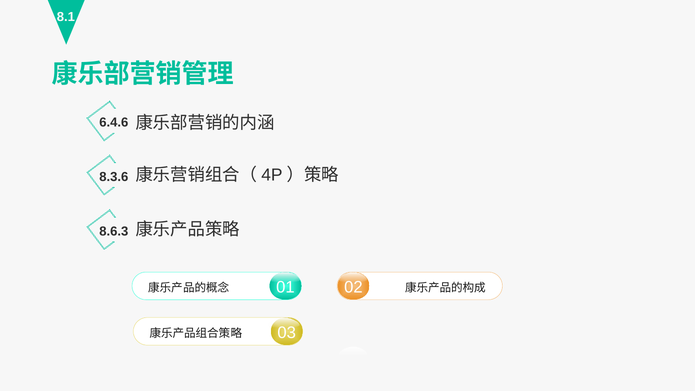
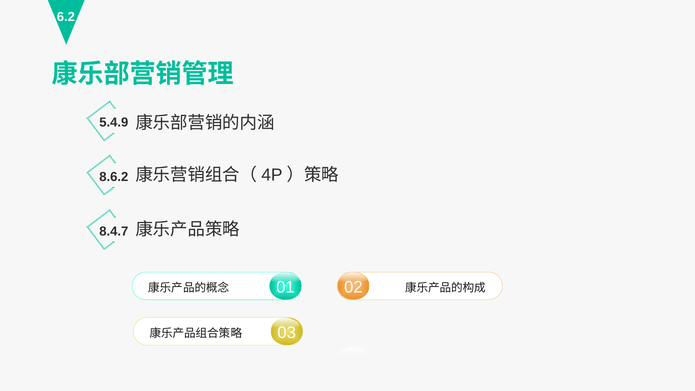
8.1: 8.1 -> 6.2 (66, 17)
6.4.6: 6.4.6 -> 5.4.9 (114, 123)
8.3.6: 8.3.6 -> 8.6.2 (114, 177)
8.6.3: 8.6.3 -> 8.4.7 (114, 231)
